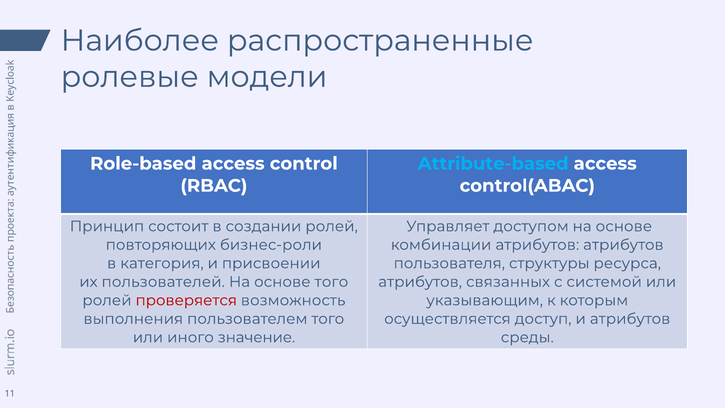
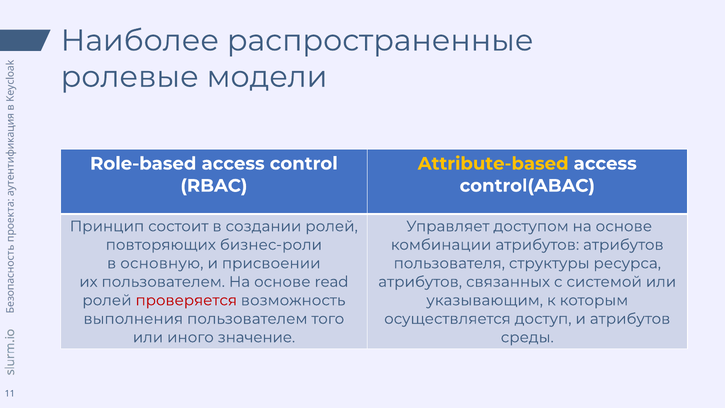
Attribute-based colour: light blue -> yellow (493, 164)
категория: категория -> основную (162, 263)
их пользователей: пользователей -> пользователем (163, 282)
основе того: того -> read (332, 282)
